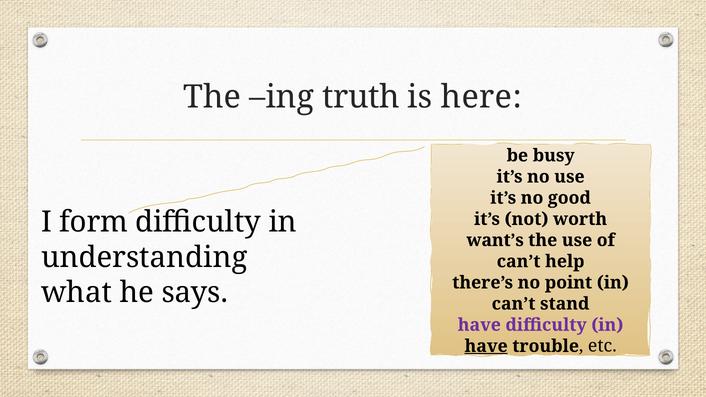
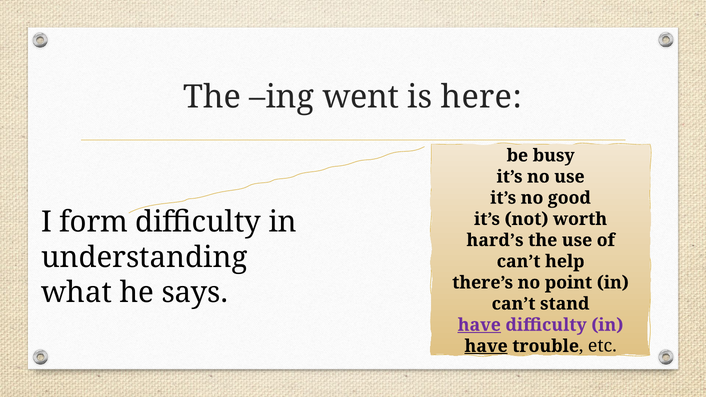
truth: truth -> went (361, 97)
want’s: want’s -> hard’s (495, 240)
have underline: none -> present (479, 325)
